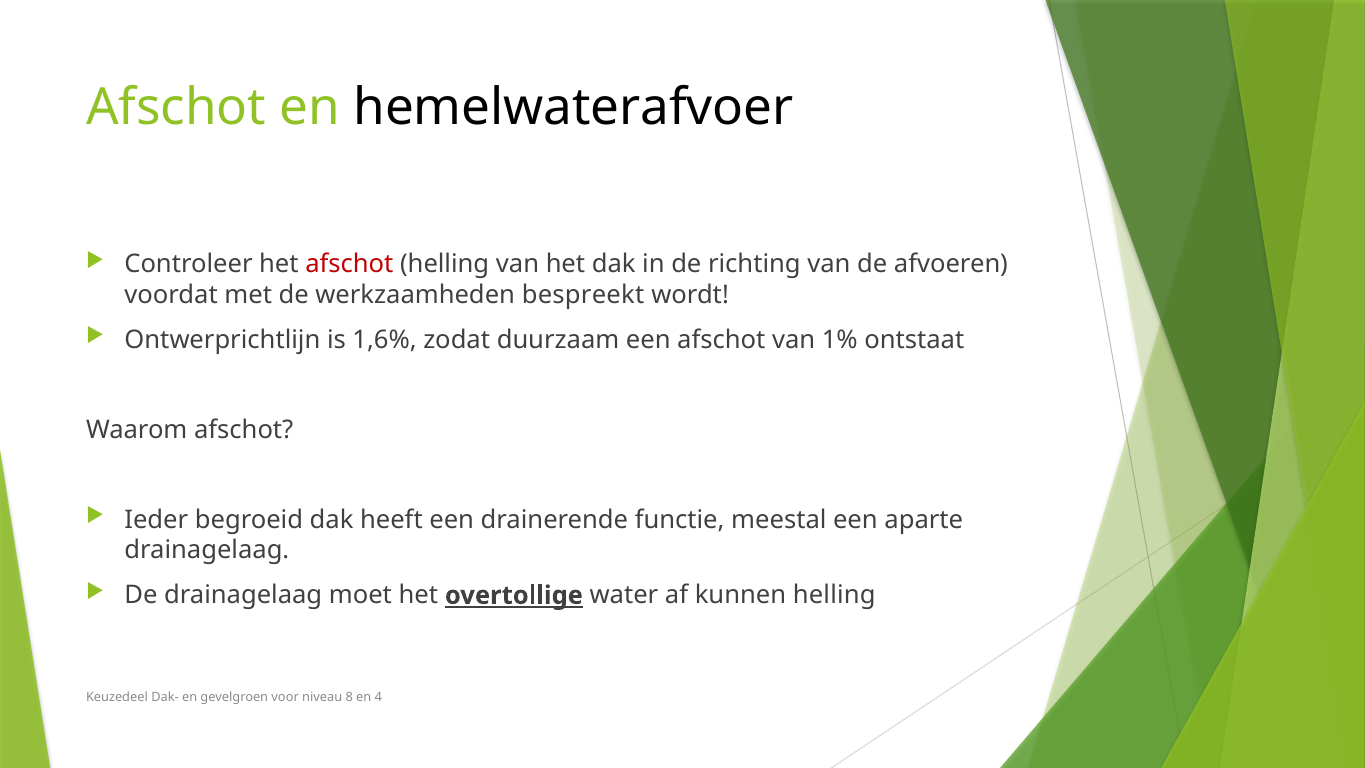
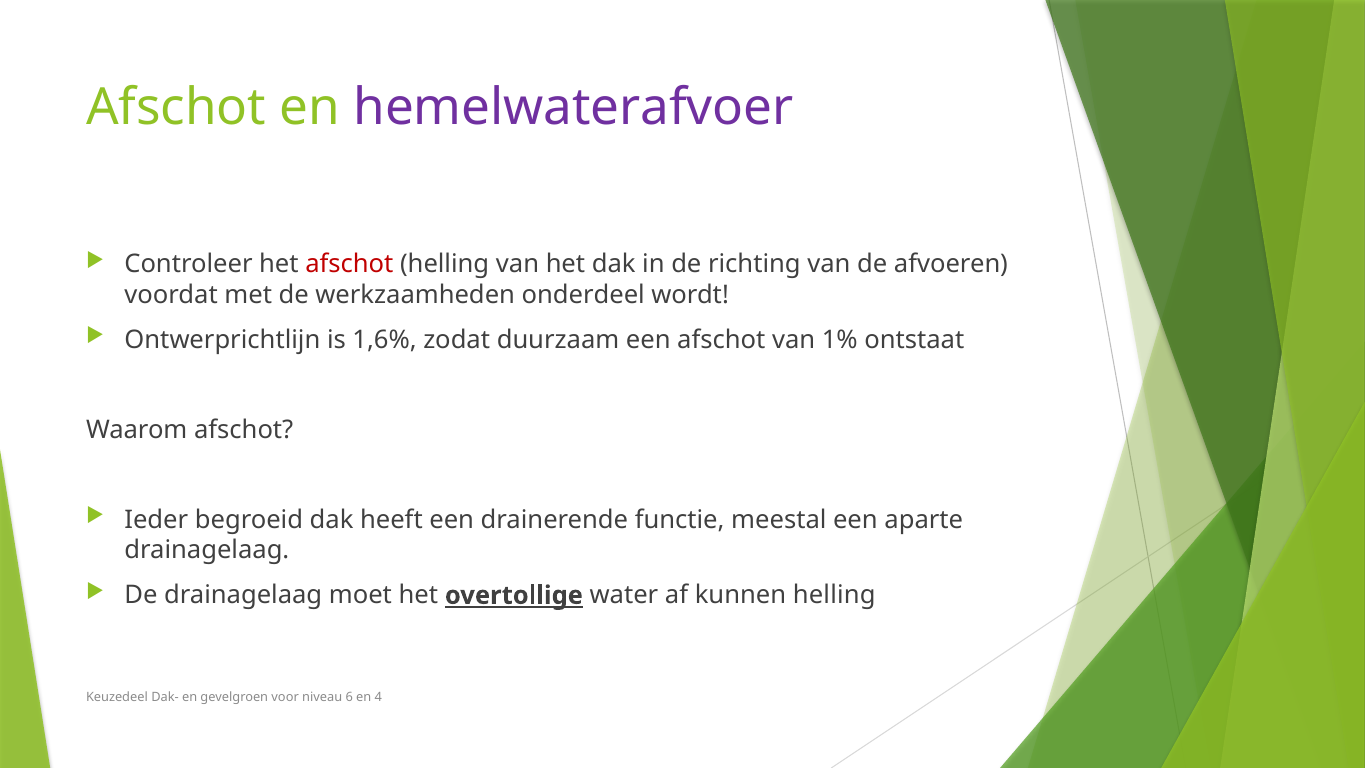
hemelwaterafvoer colour: black -> purple (574, 108)
bespreekt: bespreekt -> onderdeel (583, 295)
8: 8 -> 6 (349, 697)
